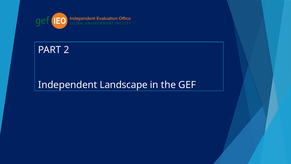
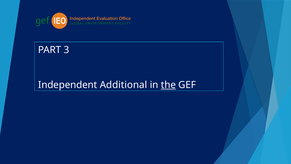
2: 2 -> 3 (66, 50)
Landscape: Landscape -> Additional (124, 85)
the underline: none -> present (168, 85)
